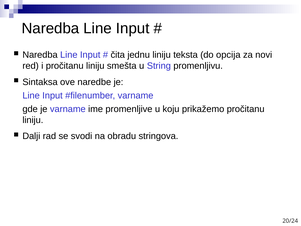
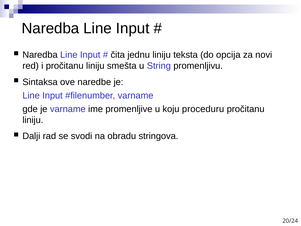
prikažemo: prikažemo -> proceduru (203, 109)
